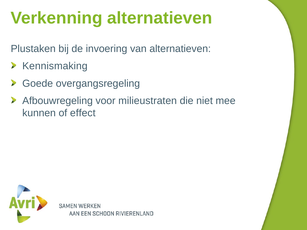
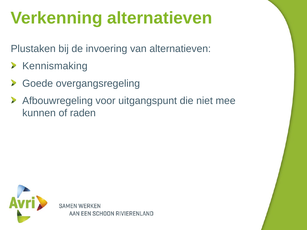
milieustraten: milieustraten -> uitgangspunt (148, 101)
effect: effect -> raden (83, 113)
